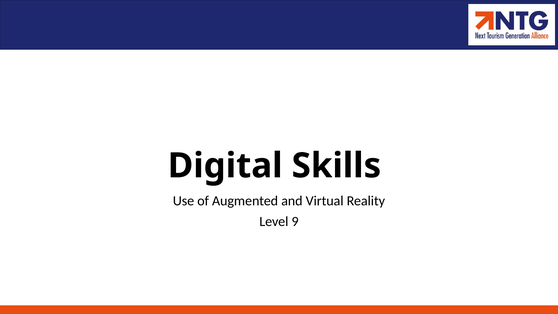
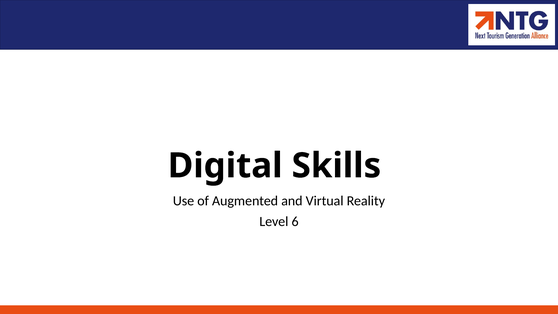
9: 9 -> 6 (295, 222)
